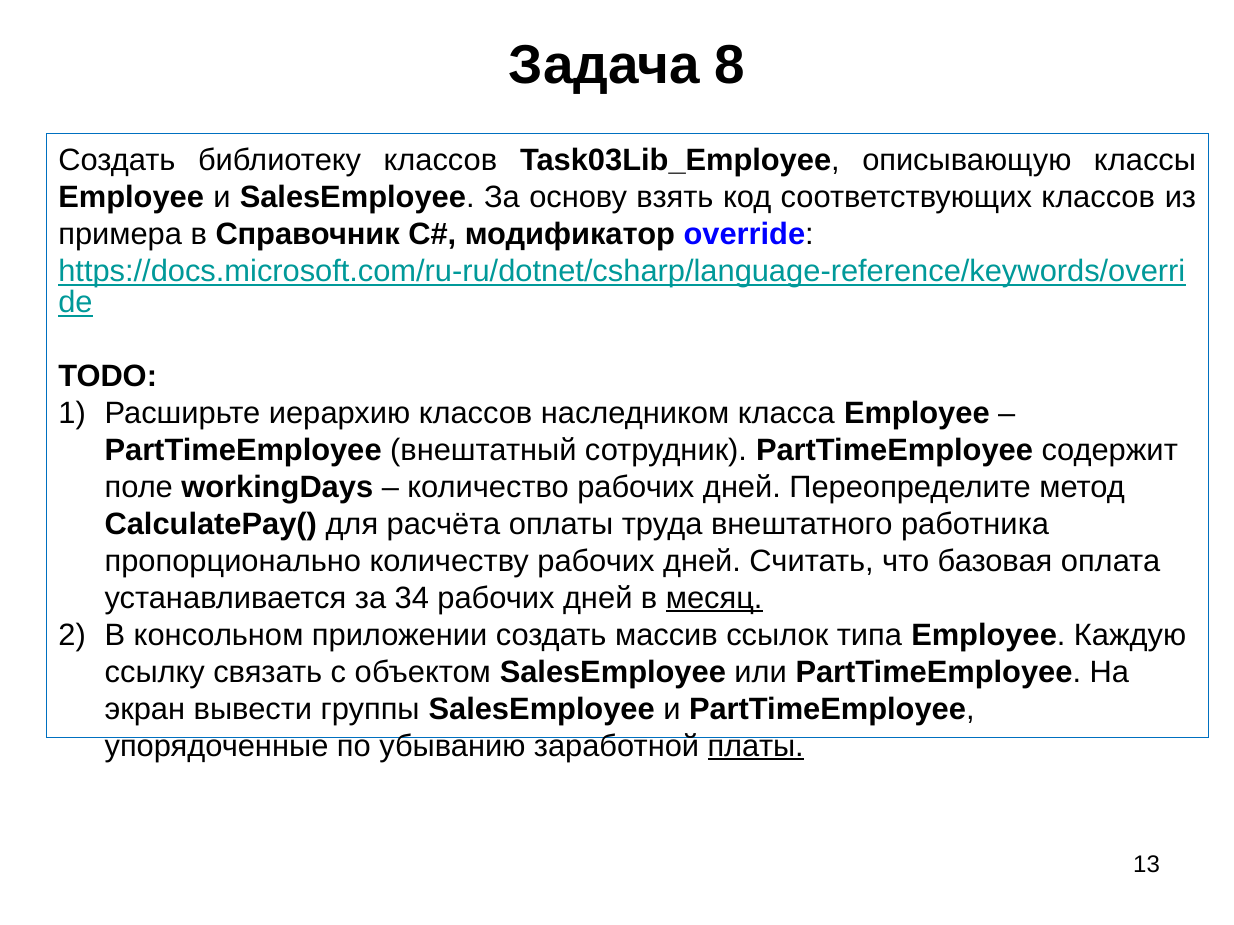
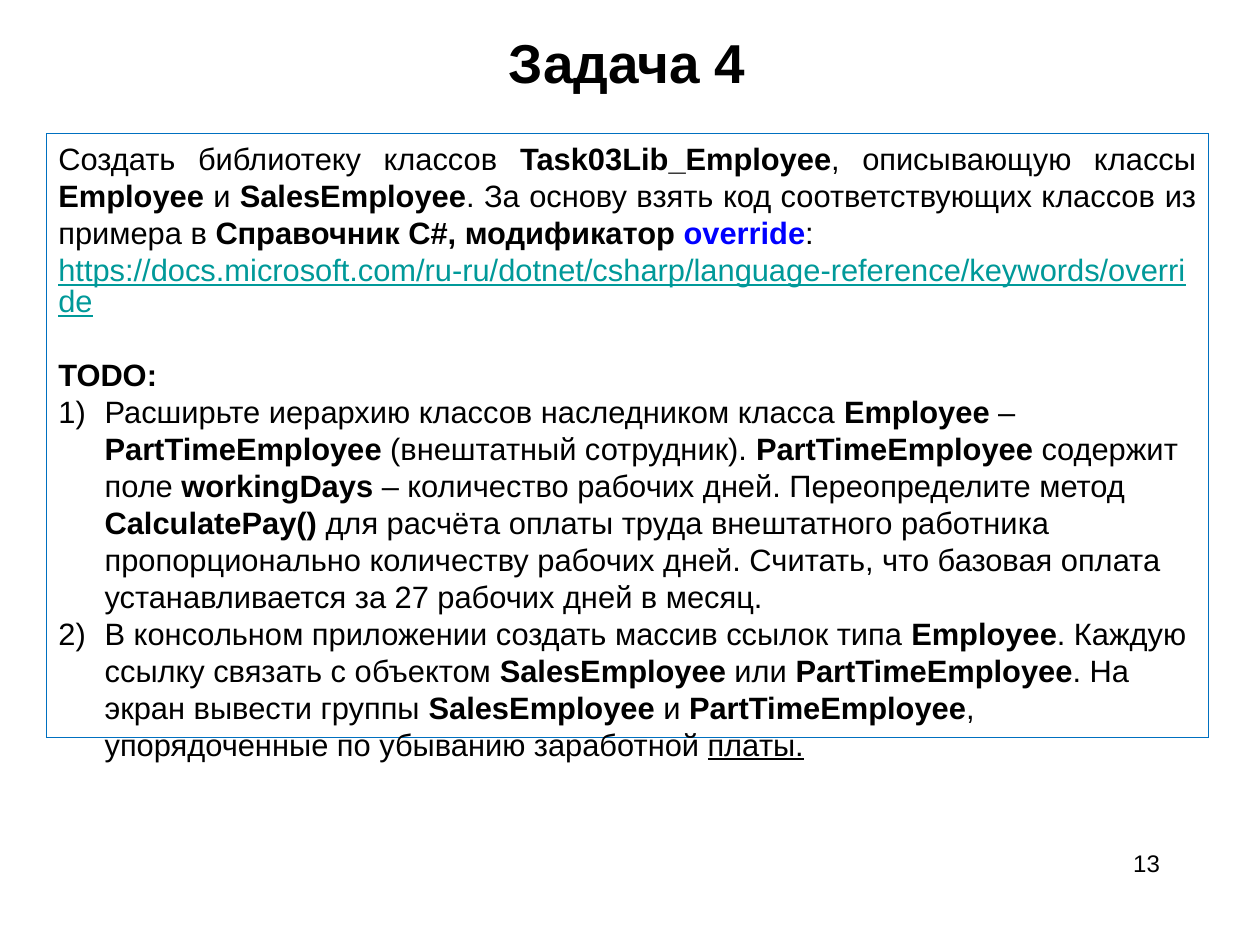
8: 8 -> 4 (730, 65)
34: 34 -> 27 (412, 598)
месяц underline: present -> none (714, 598)
